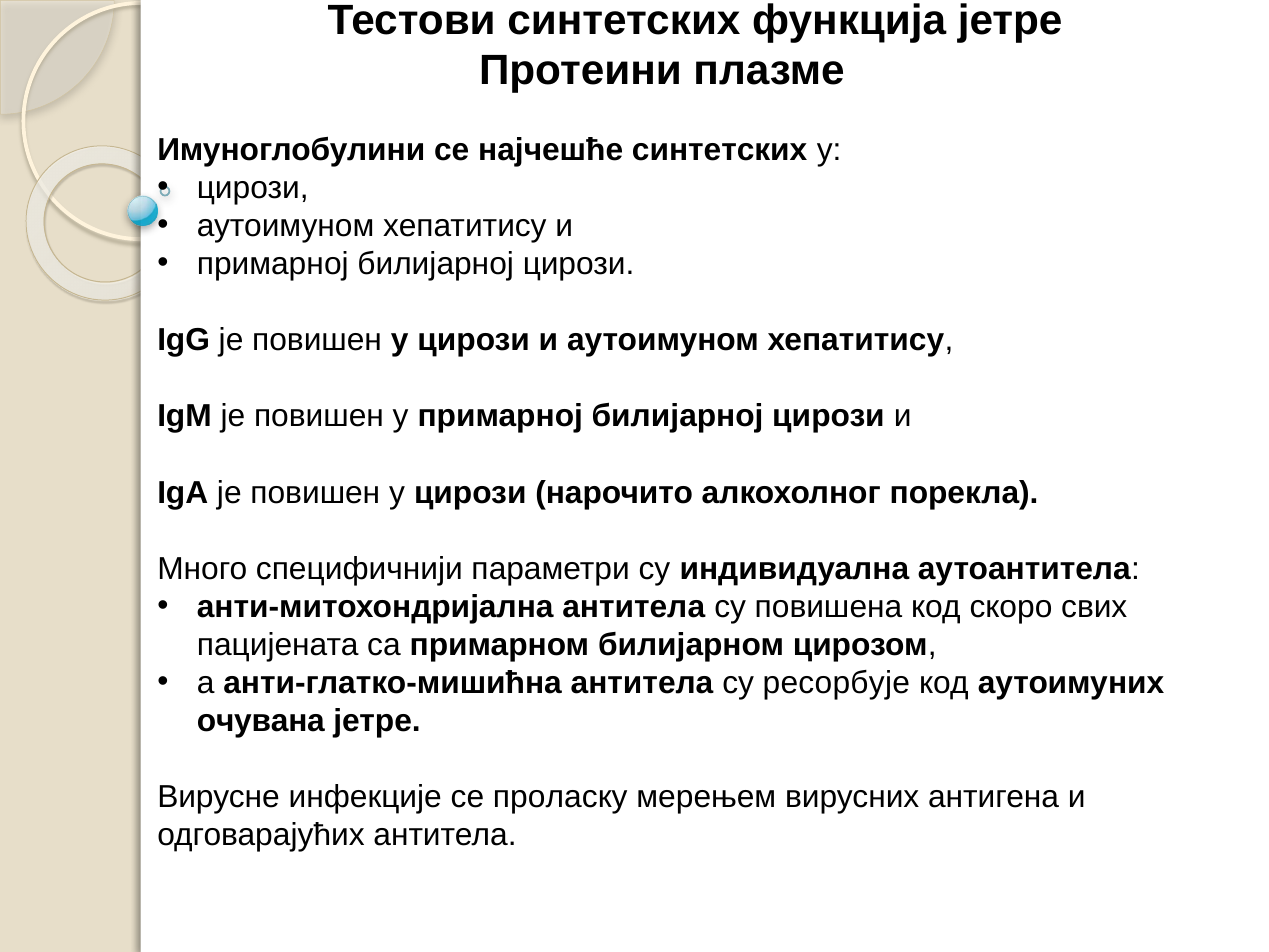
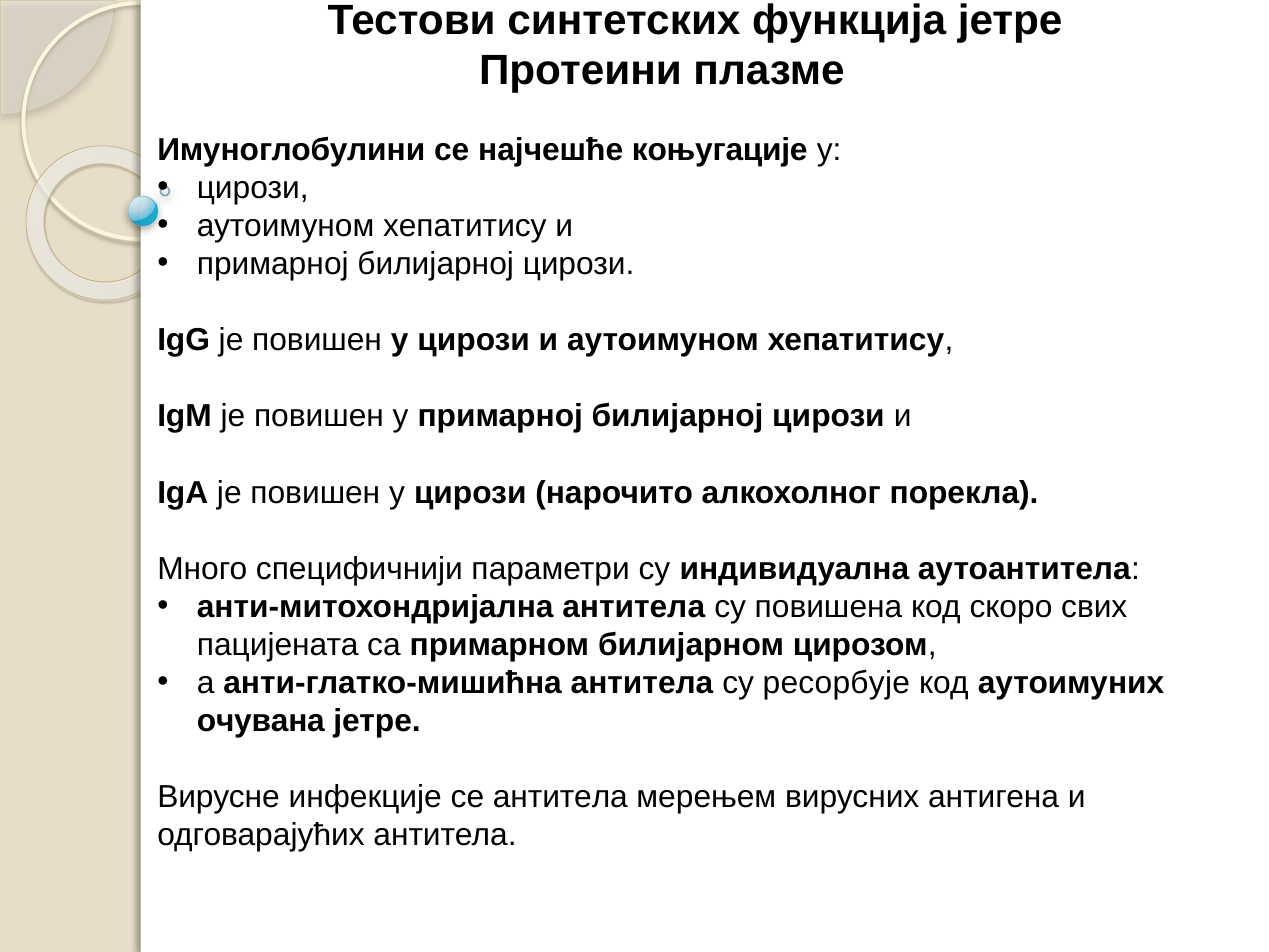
најчешће синтетских: синтетских -> коњугације (720, 150)
се проласку: проласку -> антитела (560, 797)
